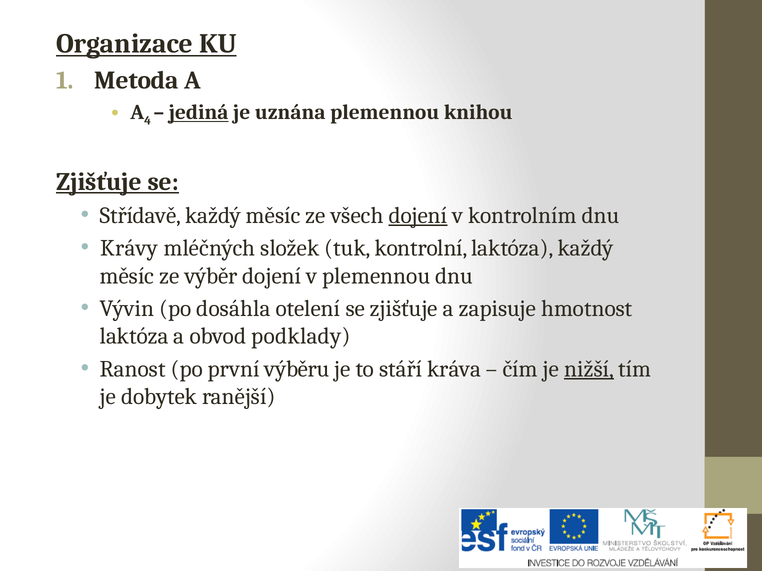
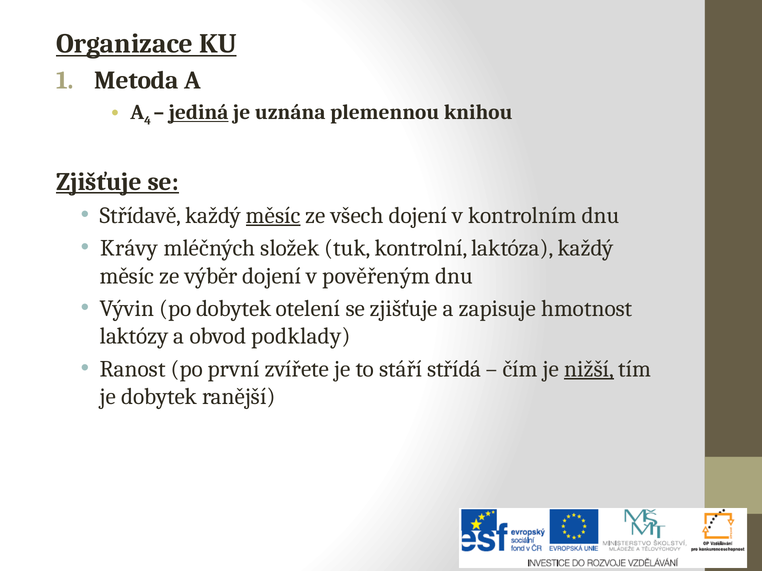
měsíc underline: none -> present (273, 216)
dojení underline: present -> none (418, 216)
v plemennou: plemennou -> pověřeným (376, 276)
po dosáhla: dosáhla -> dobytek (234, 309)
laktóza: laktóza -> laktózy (134, 337)
výběru: výběru -> zvířete (297, 369)
kráva: kráva -> střídá (454, 369)
